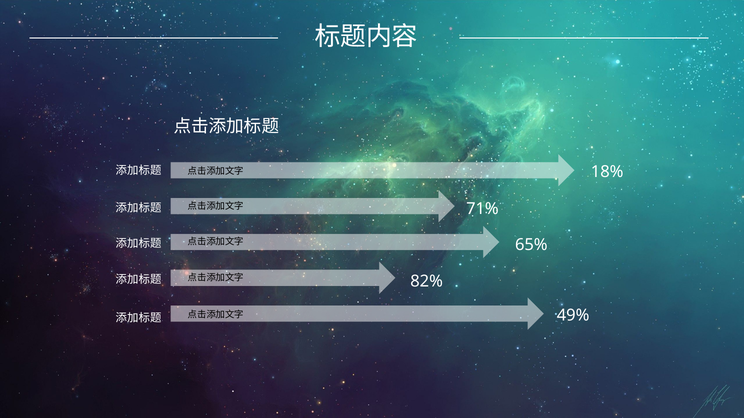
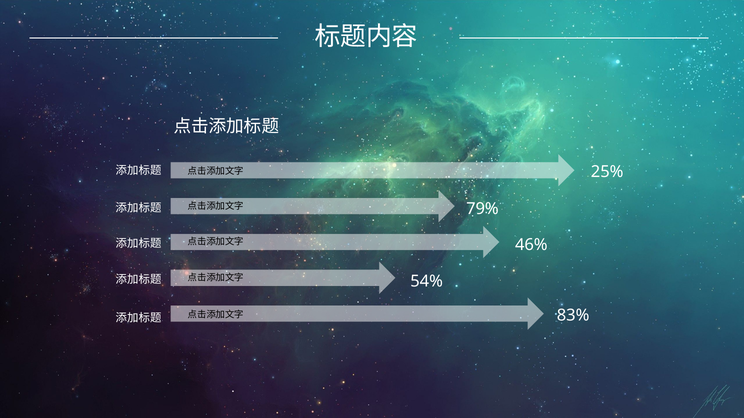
18%: 18% -> 25% (607, 172)
71%: 71% -> 79% (482, 209)
65%: 65% -> 46% (531, 245)
82%: 82% -> 54% (427, 281)
49%: 49% -> 83% (573, 316)
